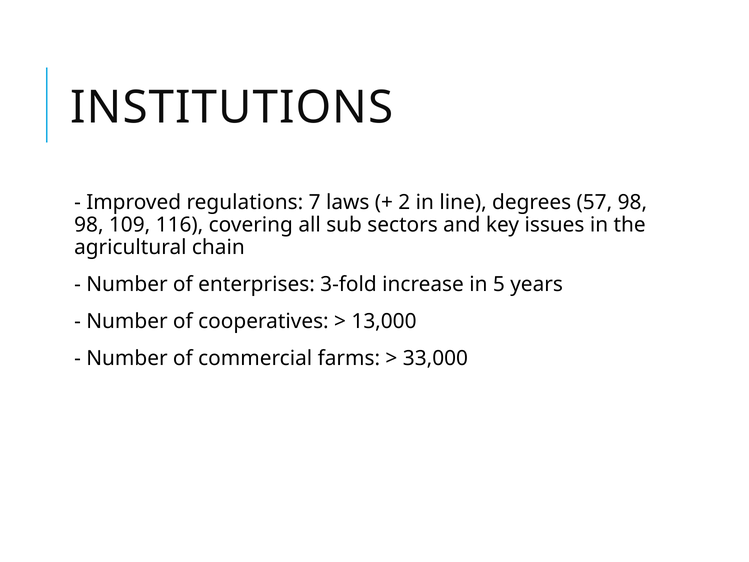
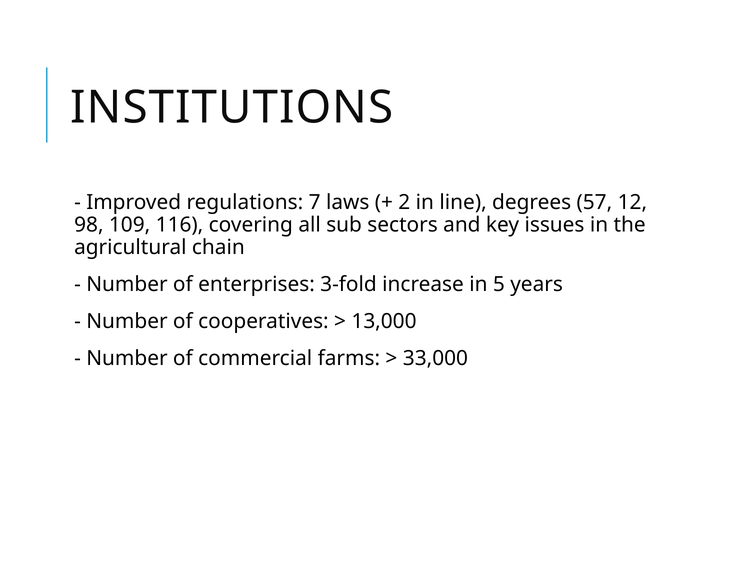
57 98: 98 -> 12 (632, 202)
